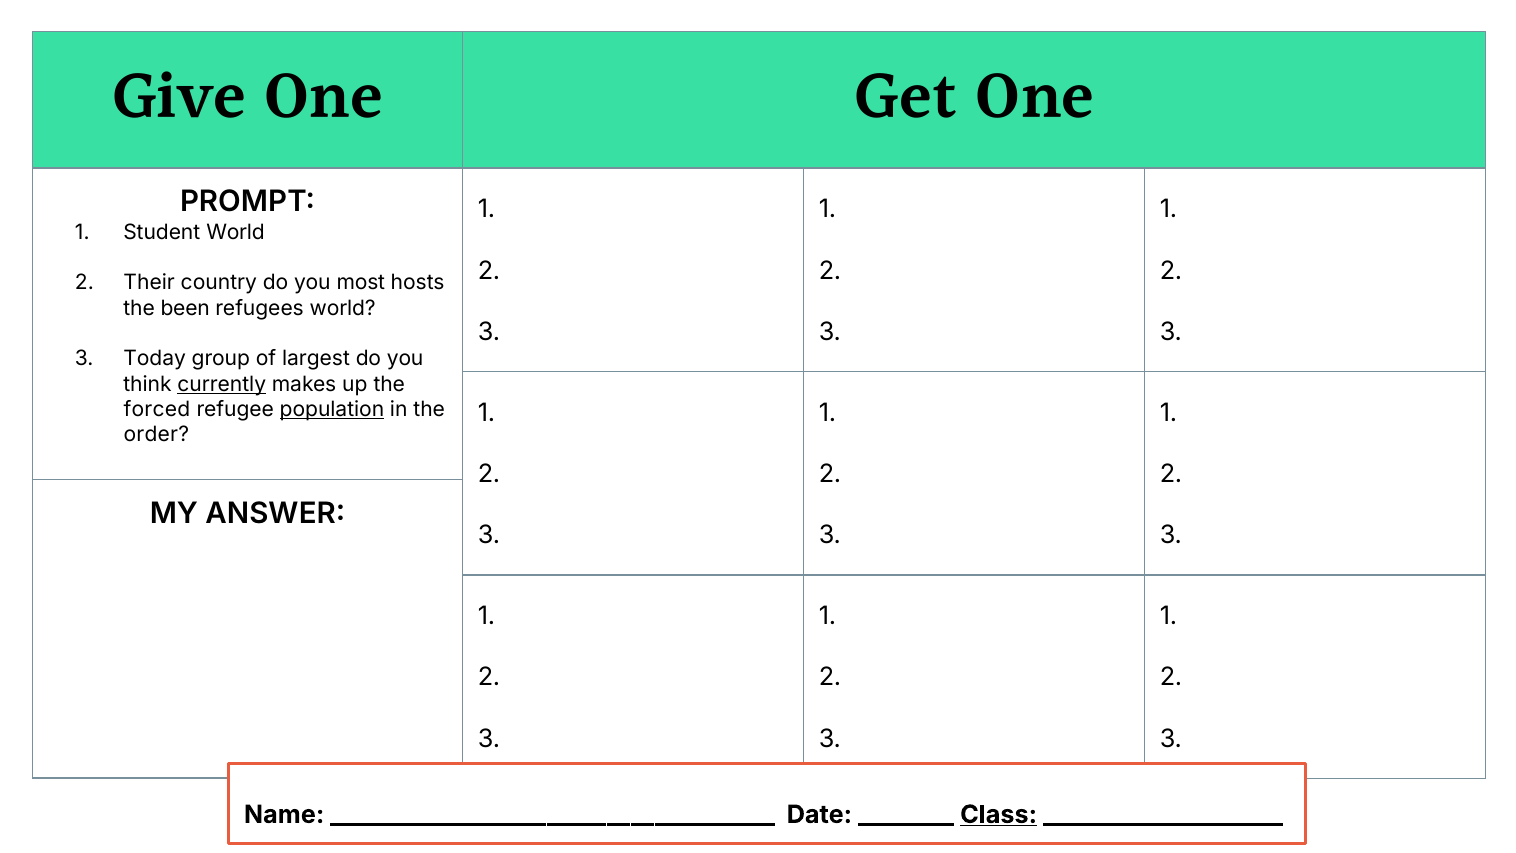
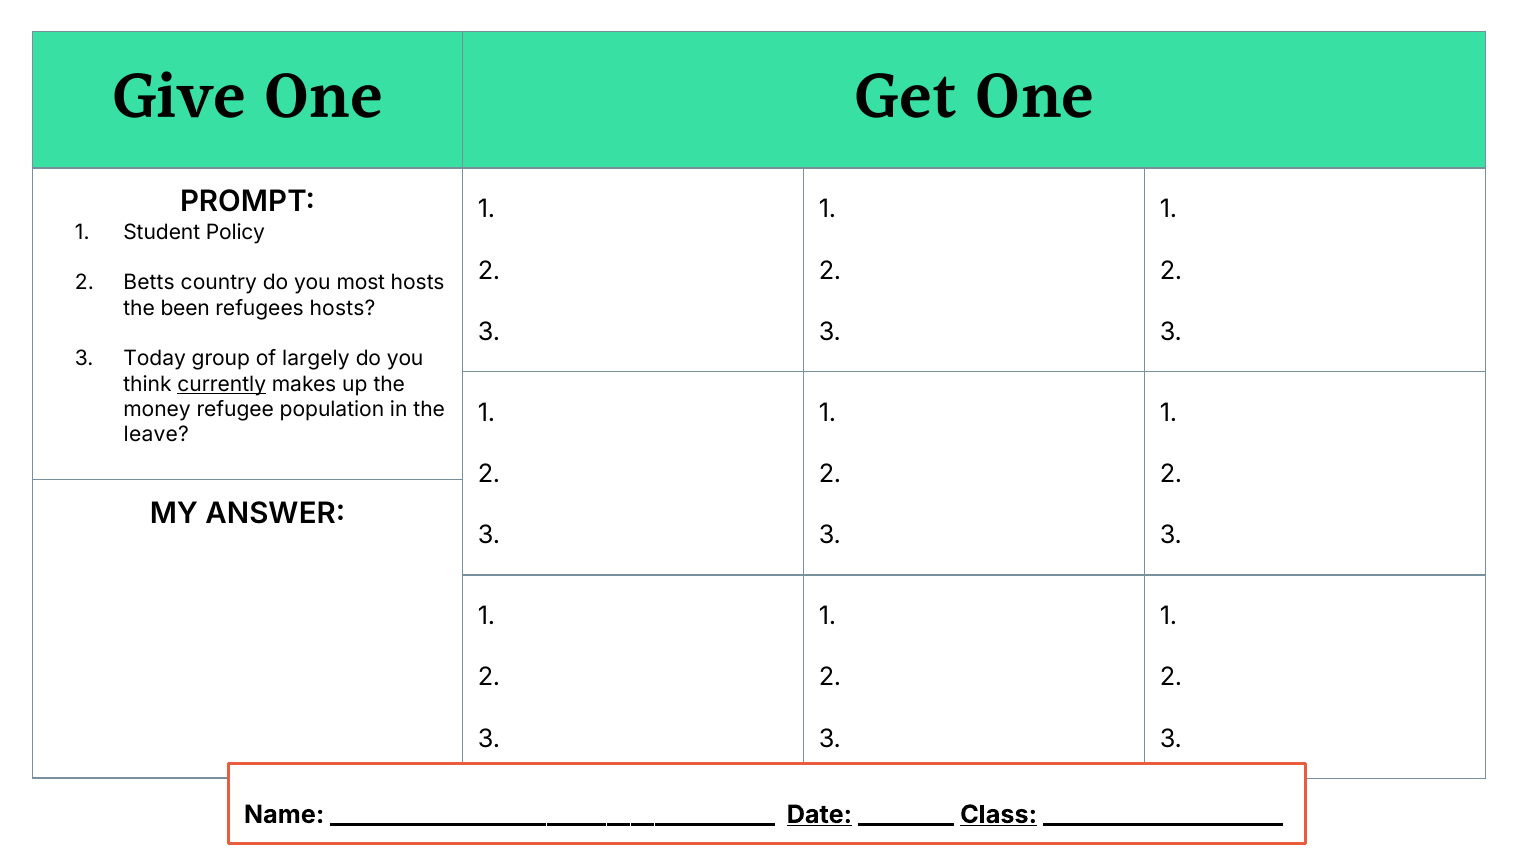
Student World: World -> Policy (236, 232)
Their: Their -> Betts (149, 283)
refugees world: world -> hosts (343, 308)
largest: largest -> largely (316, 359)
forced: forced -> money (157, 409)
population underline: present -> none (332, 409)
order: order -> leave (156, 435)
Date underline: none -> present (819, 814)
